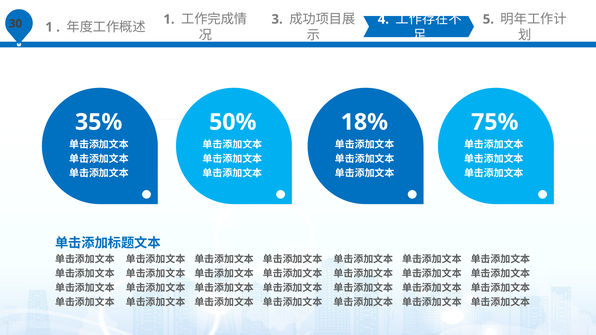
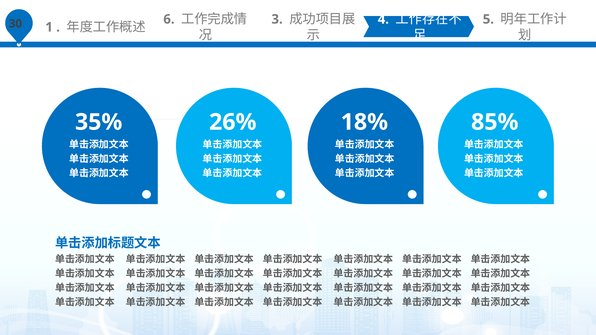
1: 1 -> 6 (169, 19)
50%: 50% -> 26% (233, 122)
75%: 75% -> 85% (495, 122)
